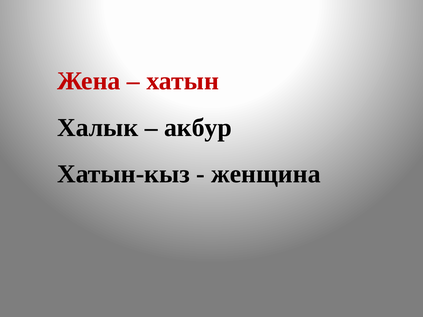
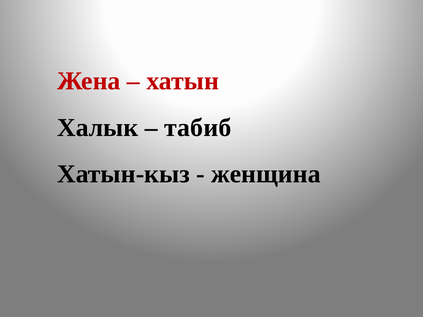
акбур: акбур -> табиб (198, 128)
